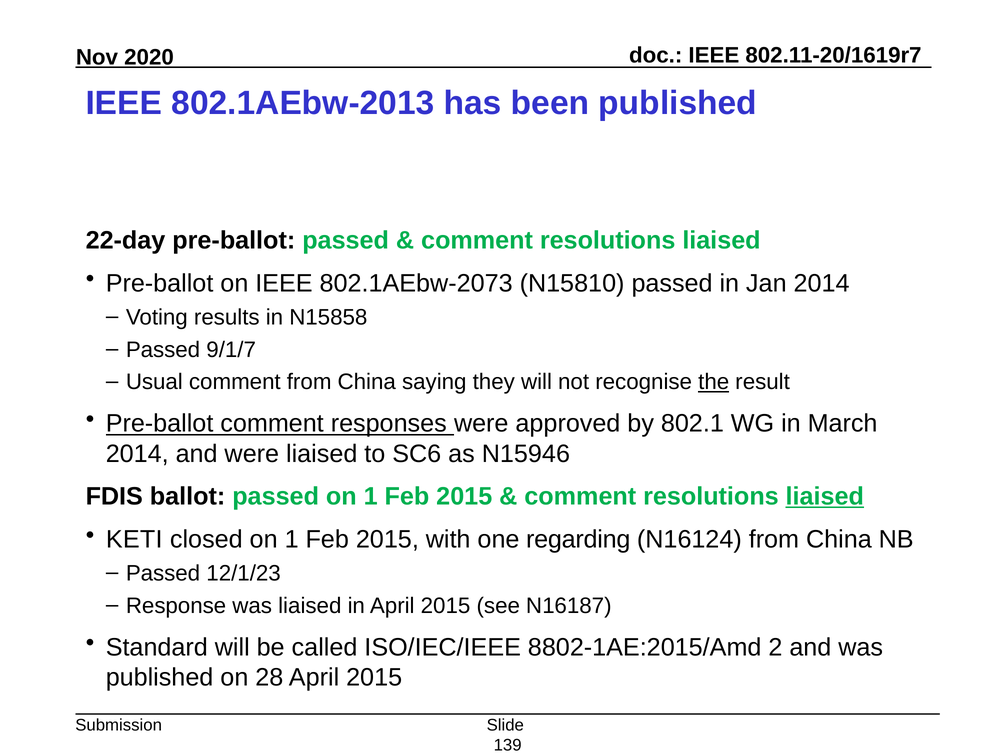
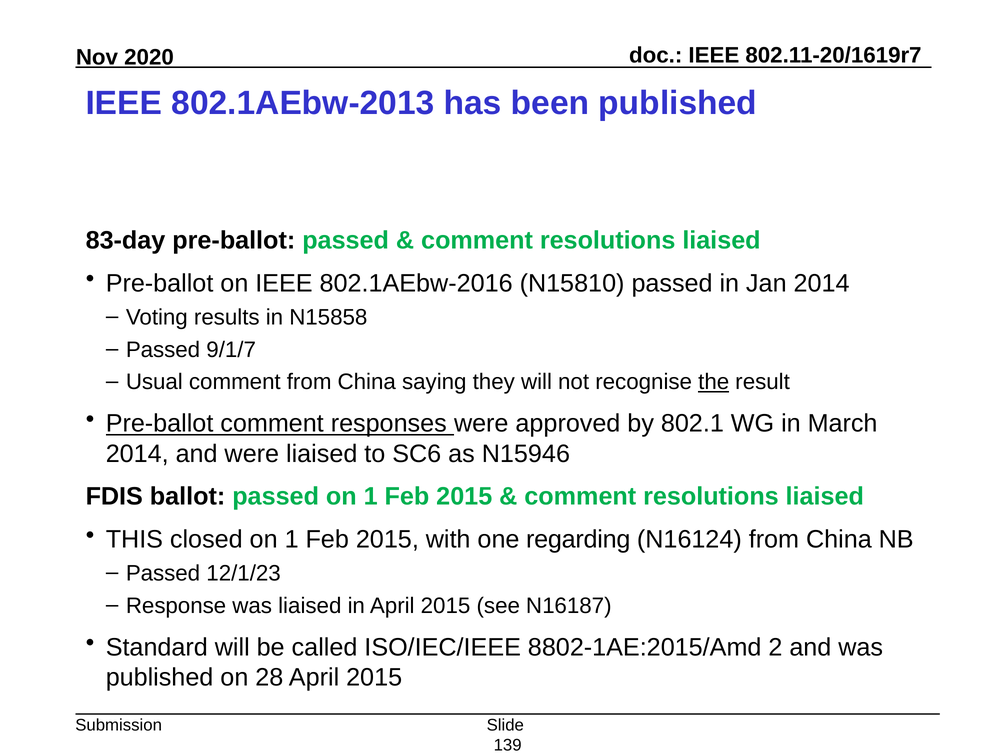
22-day: 22-day -> 83-day (125, 240)
802.1AEbw-2073: 802.1AEbw-2073 -> 802.1AEbw-2016 (416, 283)
liaised underline: present -> none (825, 496)
KETI: KETI -> THIS (134, 539)
